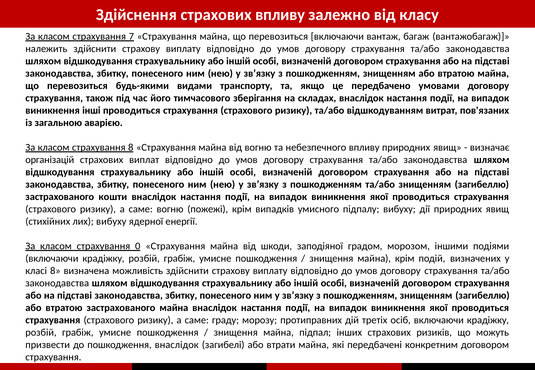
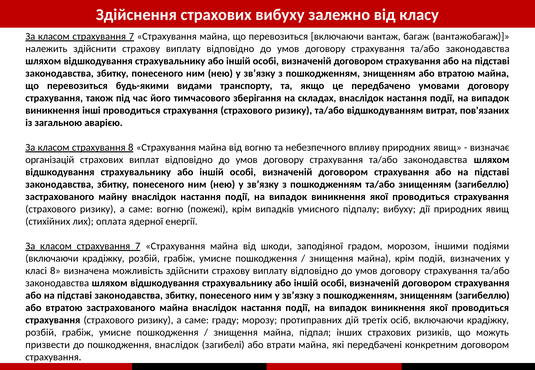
страхових впливу: впливу -> вибуху (280, 15)
кошти: кошти -> майну (113, 197)
лих вибуху: вибуху -> оплата (111, 222)
0: 0 -> 7 (138, 246)
